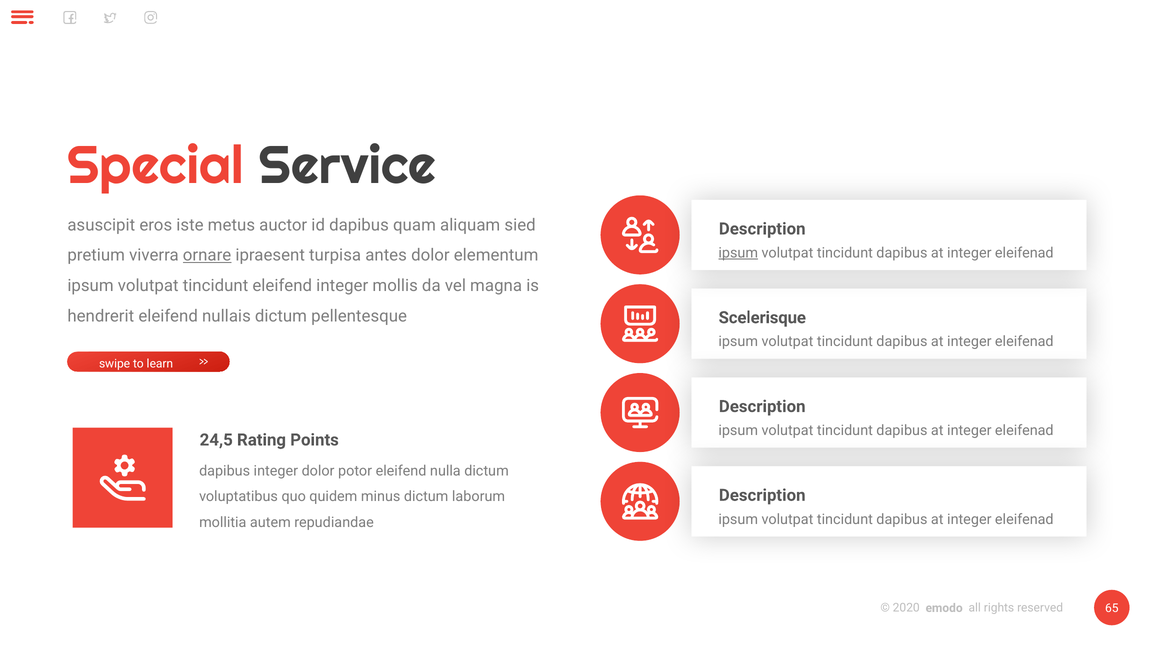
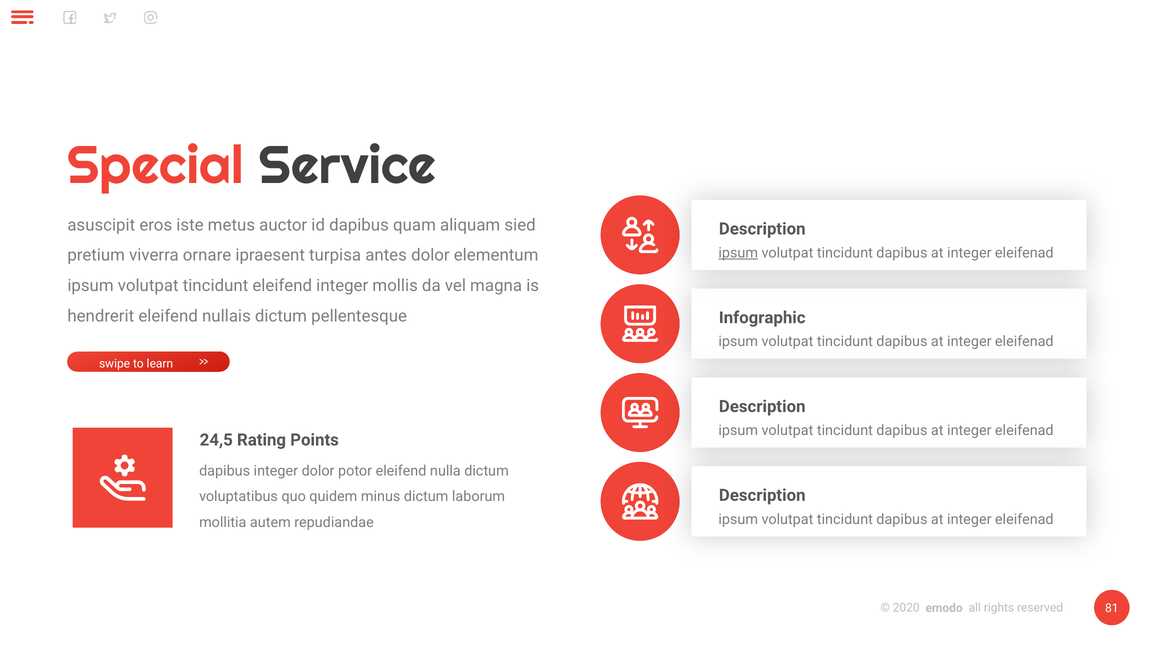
ornare underline: present -> none (207, 255)
Scelerisque: Scelerisque -> Infographic (762, 318)
65: 65 -> 81 (1112, 608)
